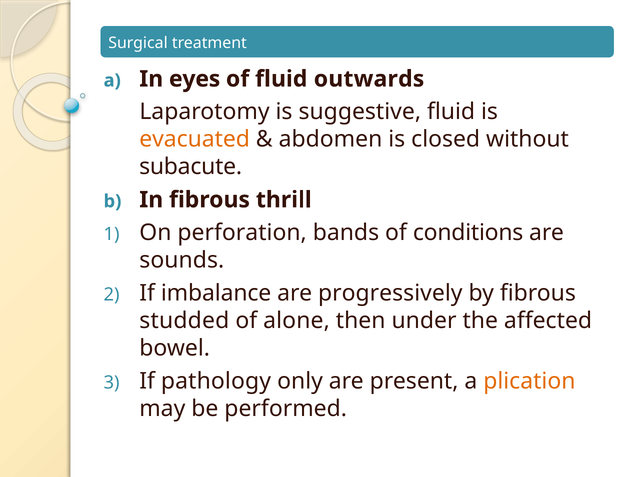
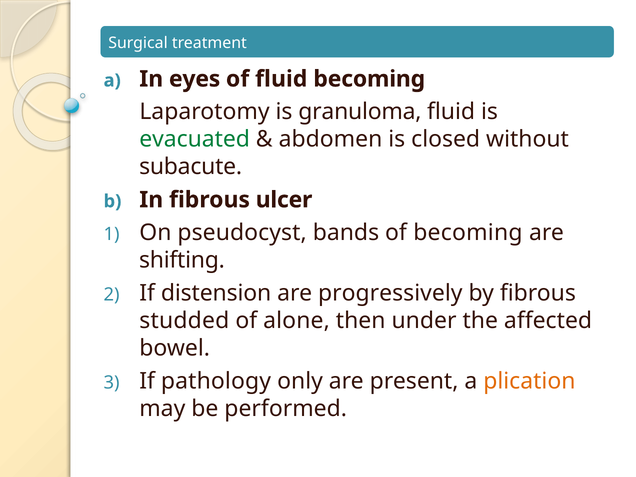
fluid outwards: outwards -> becoming (369, 79)
suggestive: suggestive -> granuloma (360, 112)
evacuated colour: orange -> green (195, 139)
thrill: thrill -> ulcer (284, 200)
perforation: perforation -> pseudocyst (242, 233)
of conditions: conditions -> becoming (468, 233)
sounds: sounds -> shifting (182, 260)
imbalance: imbalance -> distension (216, 293)
